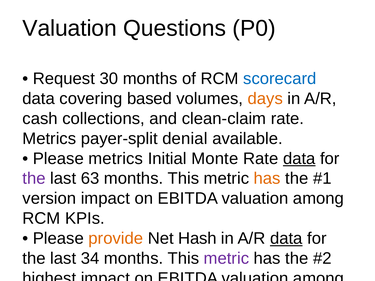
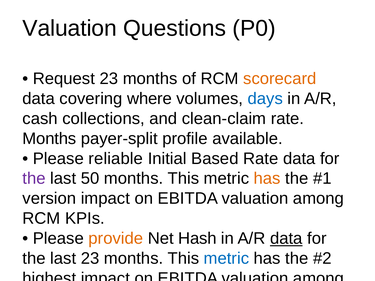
Request 30: 30 -> 23 (109, 79)
scorecard colour: blue -> orange (280, 79)
based: based -> where (149, 99)
days colour: orange -> blue (265, 99)
Metrics: Metrics -> Months (49, 139)
payer-split denial: denial -> profile (185, 139)
Please metrics: metrics -> reliable (116, 159)
Monte: Monte -> Based (215, 159)
data underline: present -> none (299, 159)
63: 63 -> 50 (90, 179)
last 34: 34 -> 23 (90, 259)
metric colour: purple -> blue (226, 259)
